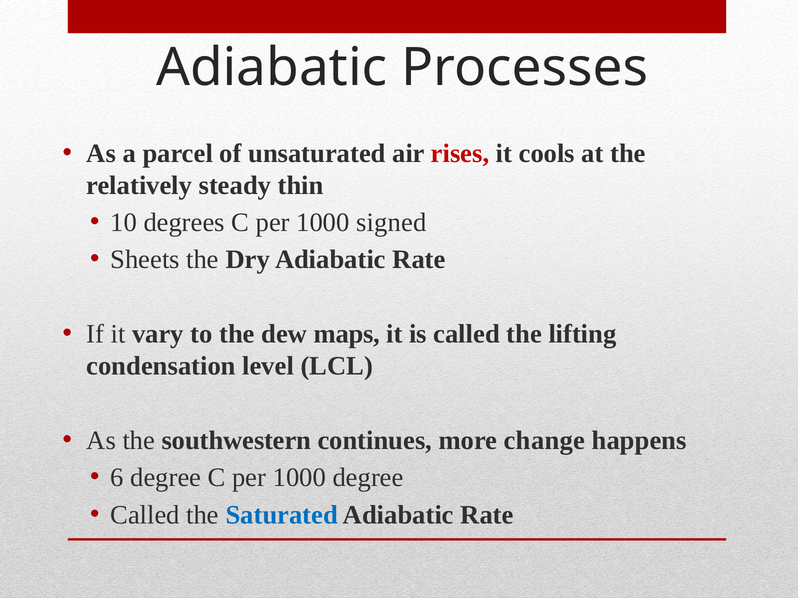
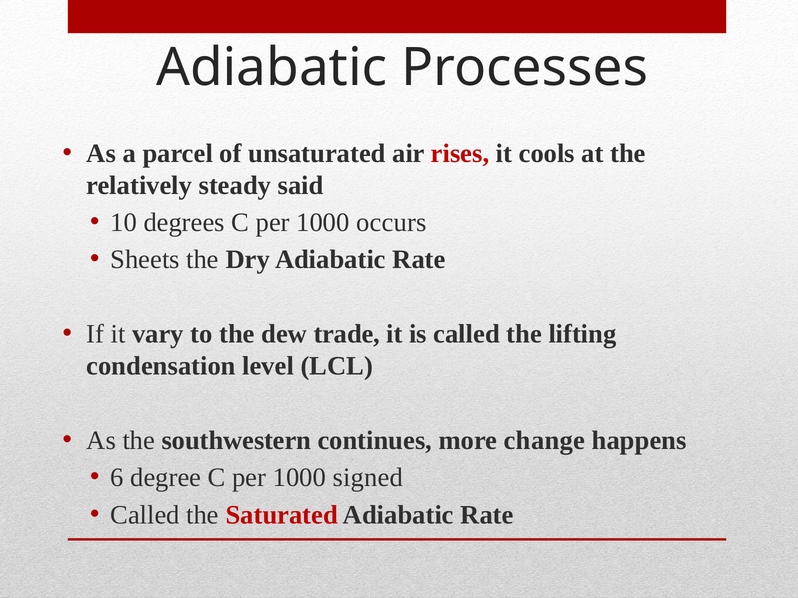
thin: thin -> said (301, 185)
signed: signed -> occurs (391, 223)
maps: maps -> trade (347, 334)
1000 degree: degree -> signed (368, 478)
Saturated colour: blue -> red (282, 515)
